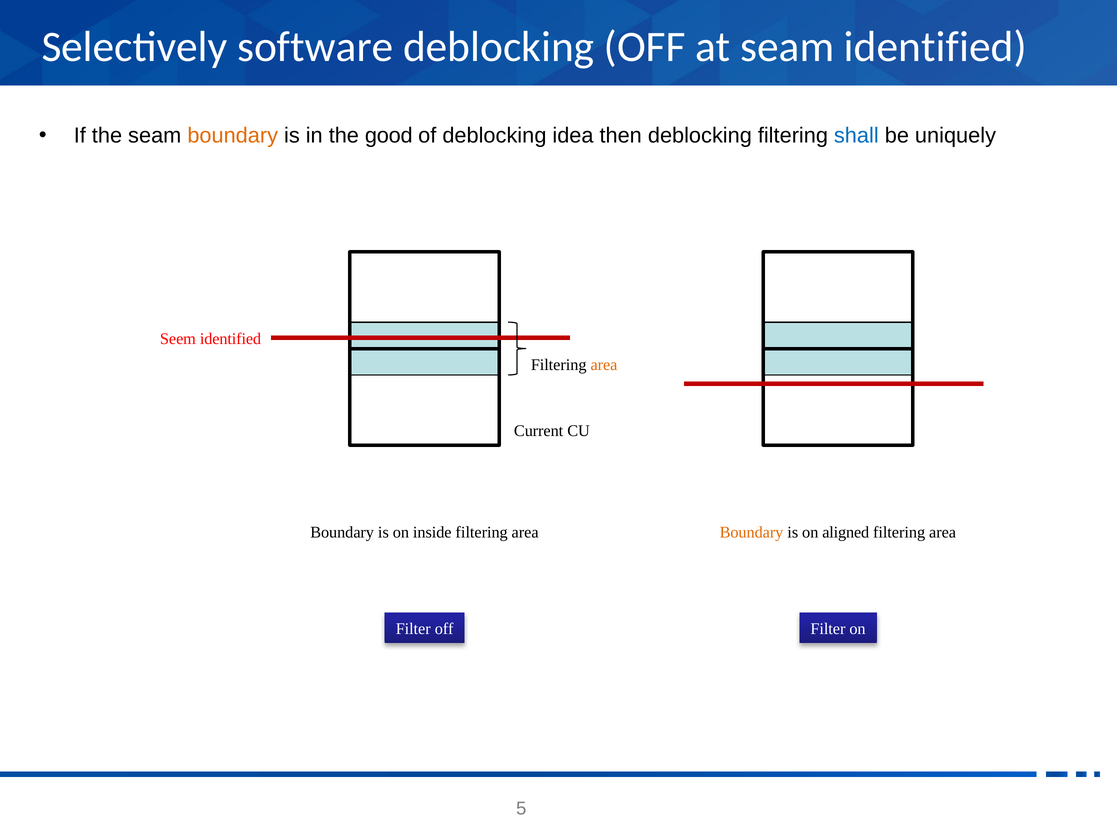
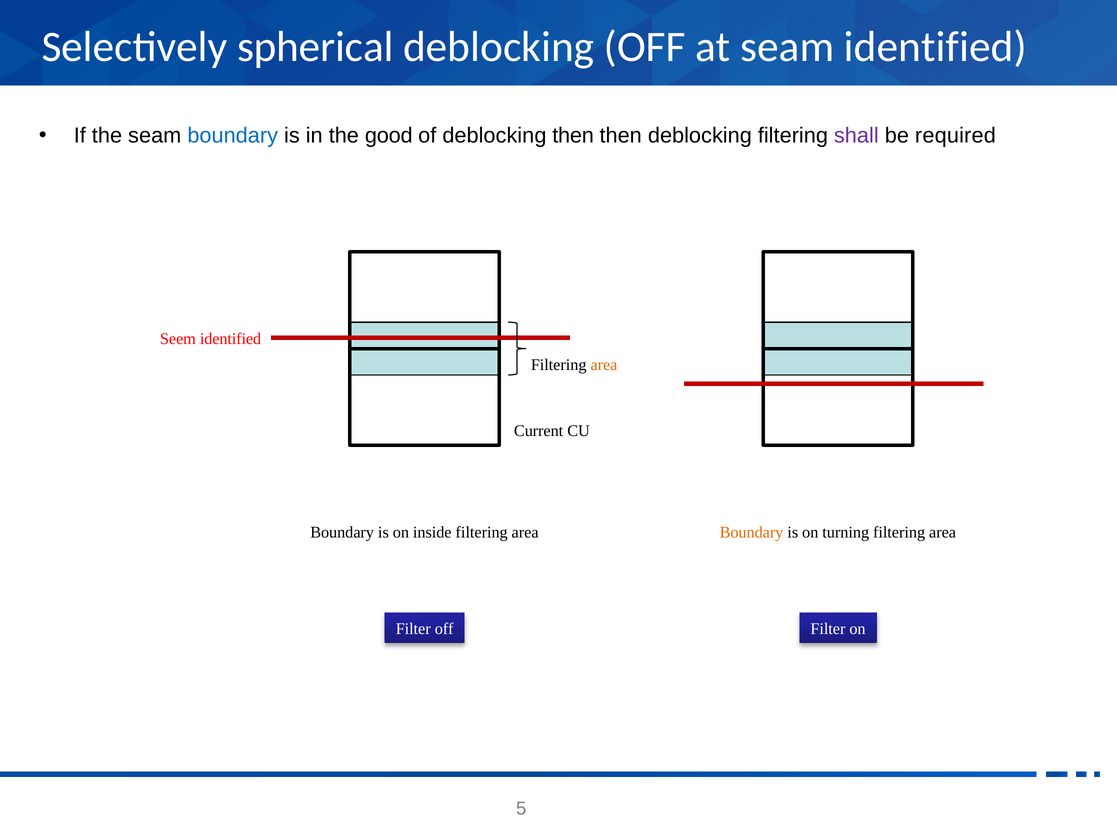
software: software -> spherical (315, 47)
boundary colour: orange -> blue (233, 135)
deblocking idea: idea -> then (573, 135)
shall colour: blue -> purple (856, 135)
uniquely: uniquely -> required (955, 135)
aligned: aligned -> turning (846, 532)
